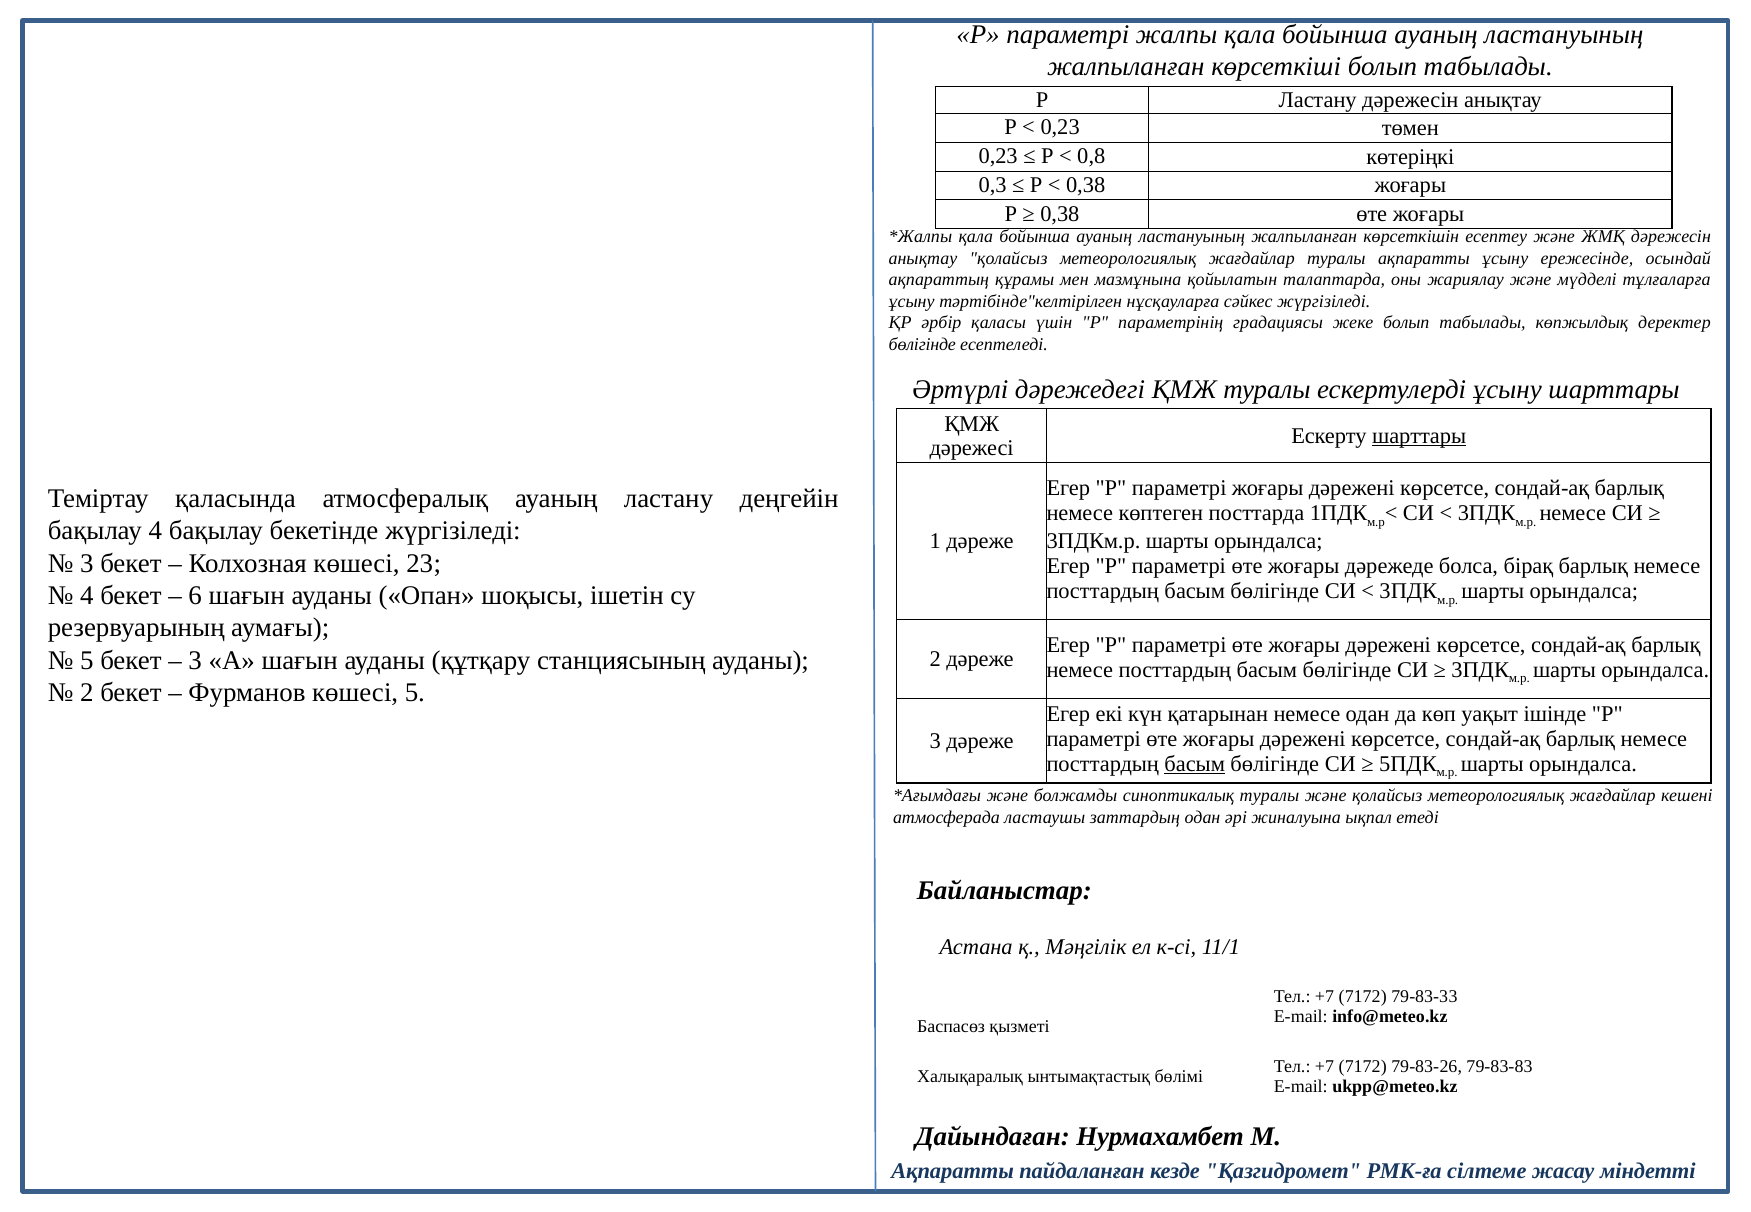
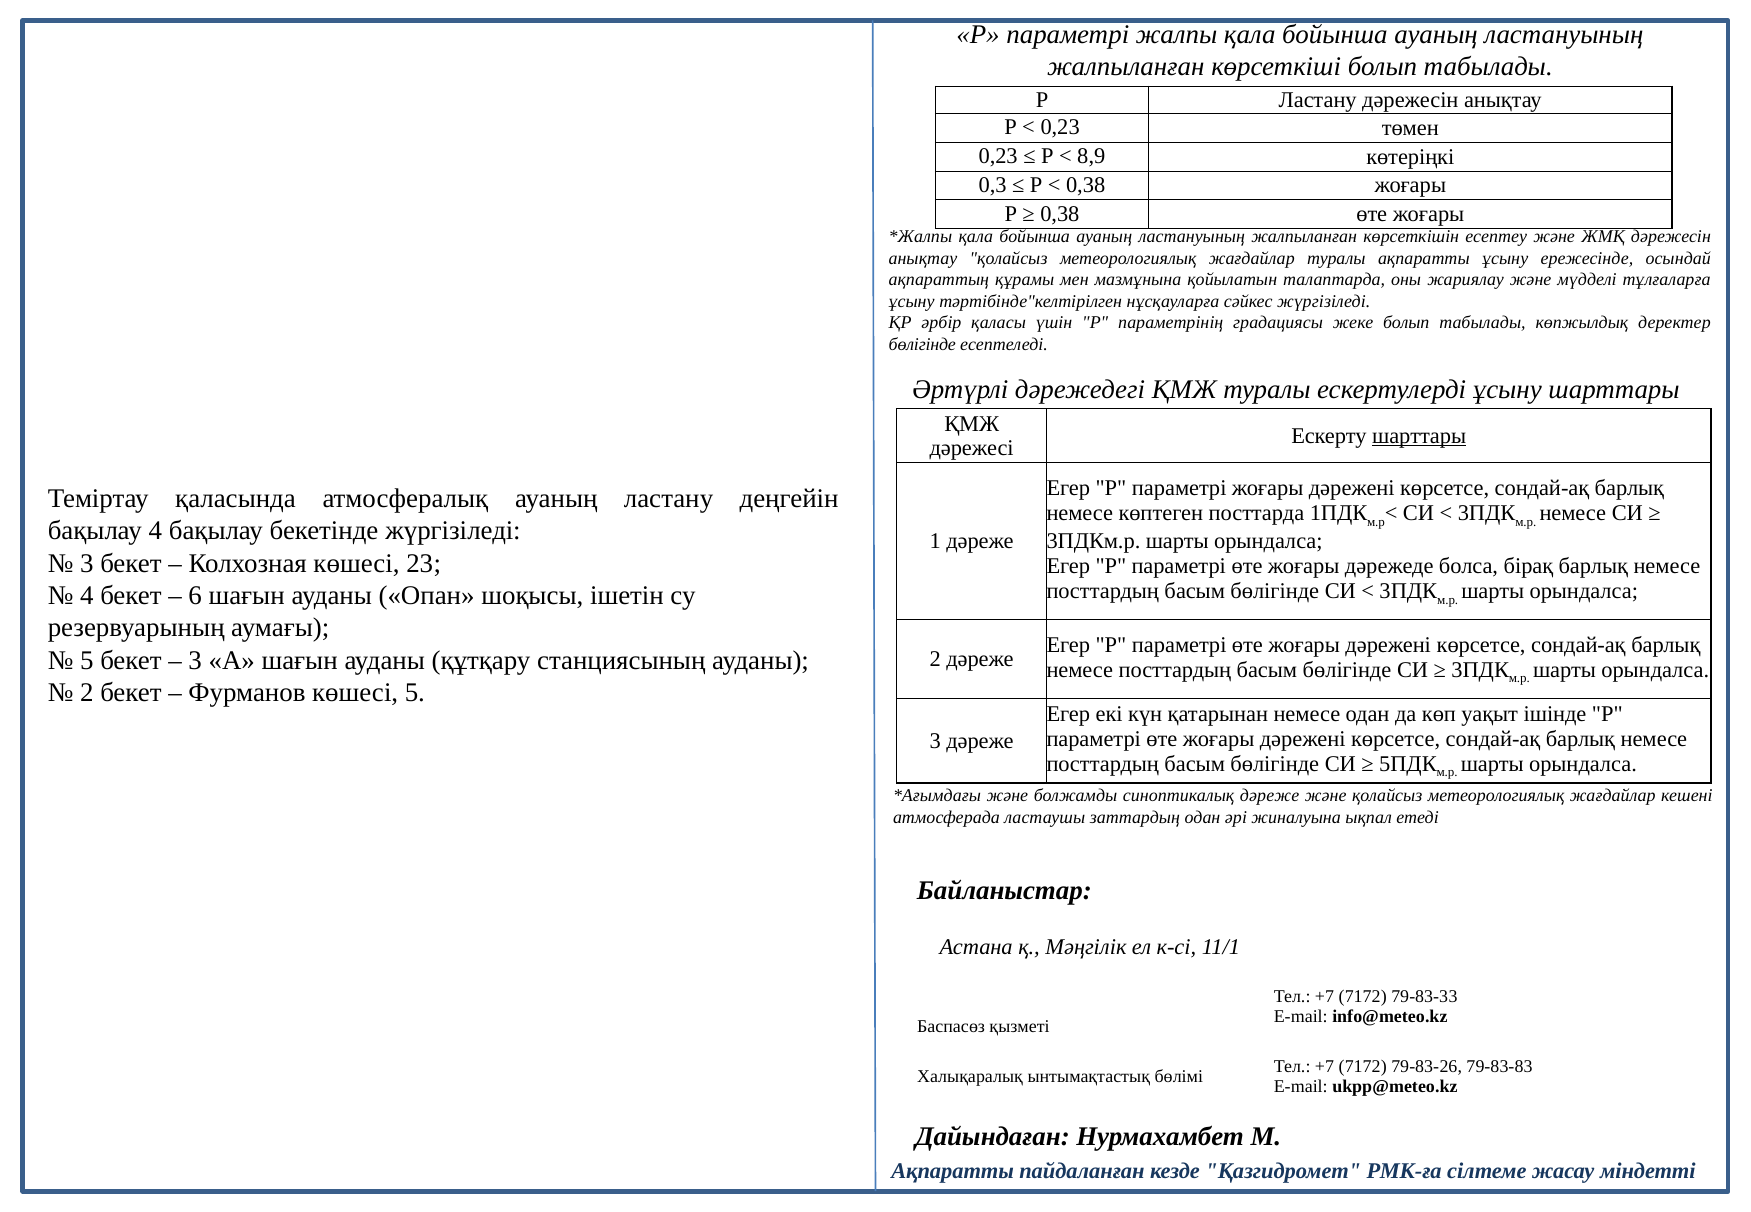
0,8: 0,8 -> 8,9 (1091, 156)
басым underline: present -> none (1195, 764)
синоптикалық туралы: туралы -> дәреже (1269, 796)
